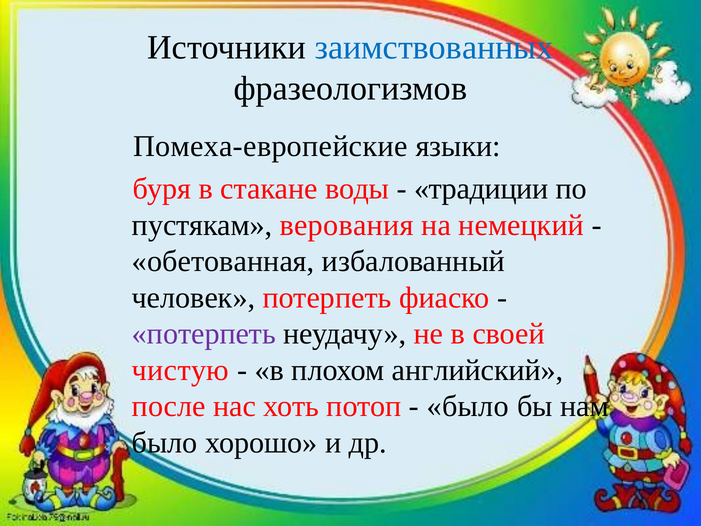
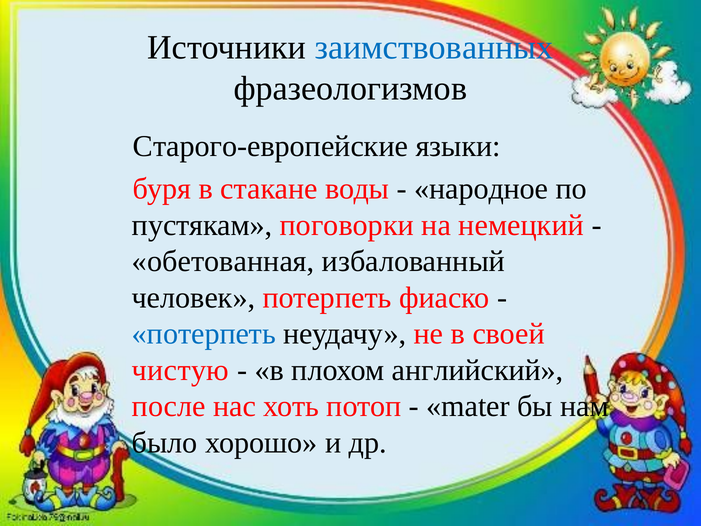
Помеха-европейские: Помеха-европейские -> Старого-европейские (271, 146)
традиции: традиции -> народное (481, 189)
верования: верования -> поговорки (347, 225)
потерпеть colour: purple -> blue (204, 334)
было: было -> mater (468, 406)
